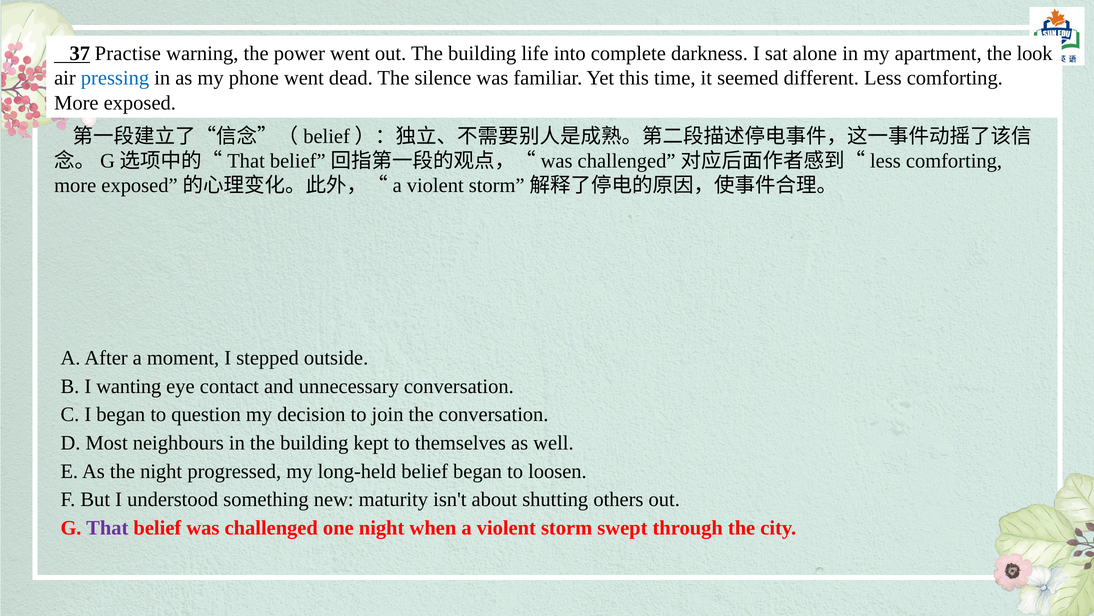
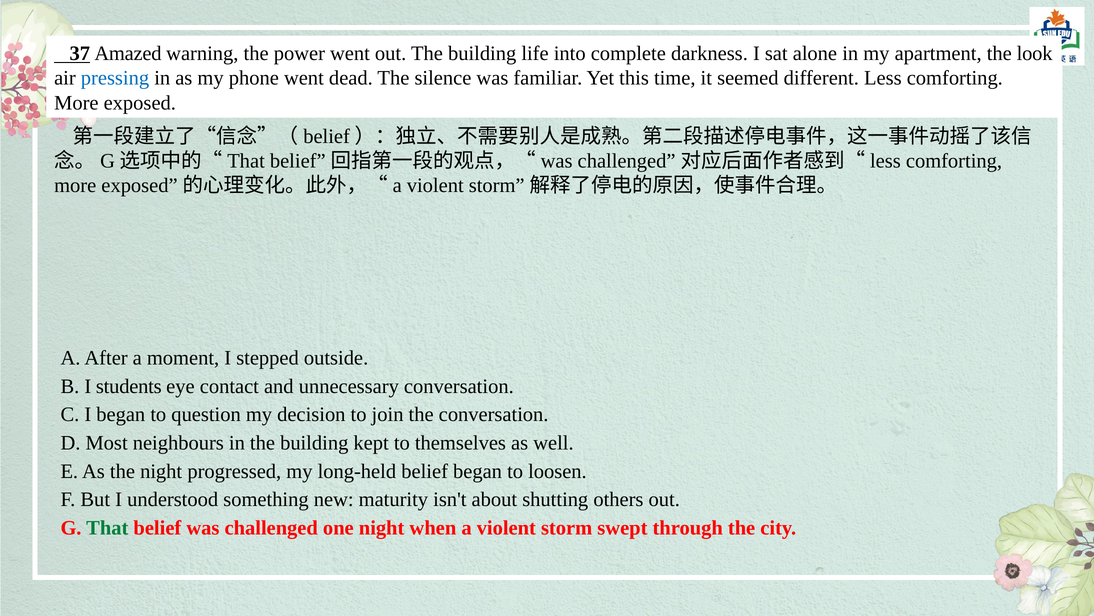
Practise: Practise -> Amazed (128, 53)
wanting: wanting -> students (129, 386)
That colour: purple -> green (107, 527)
